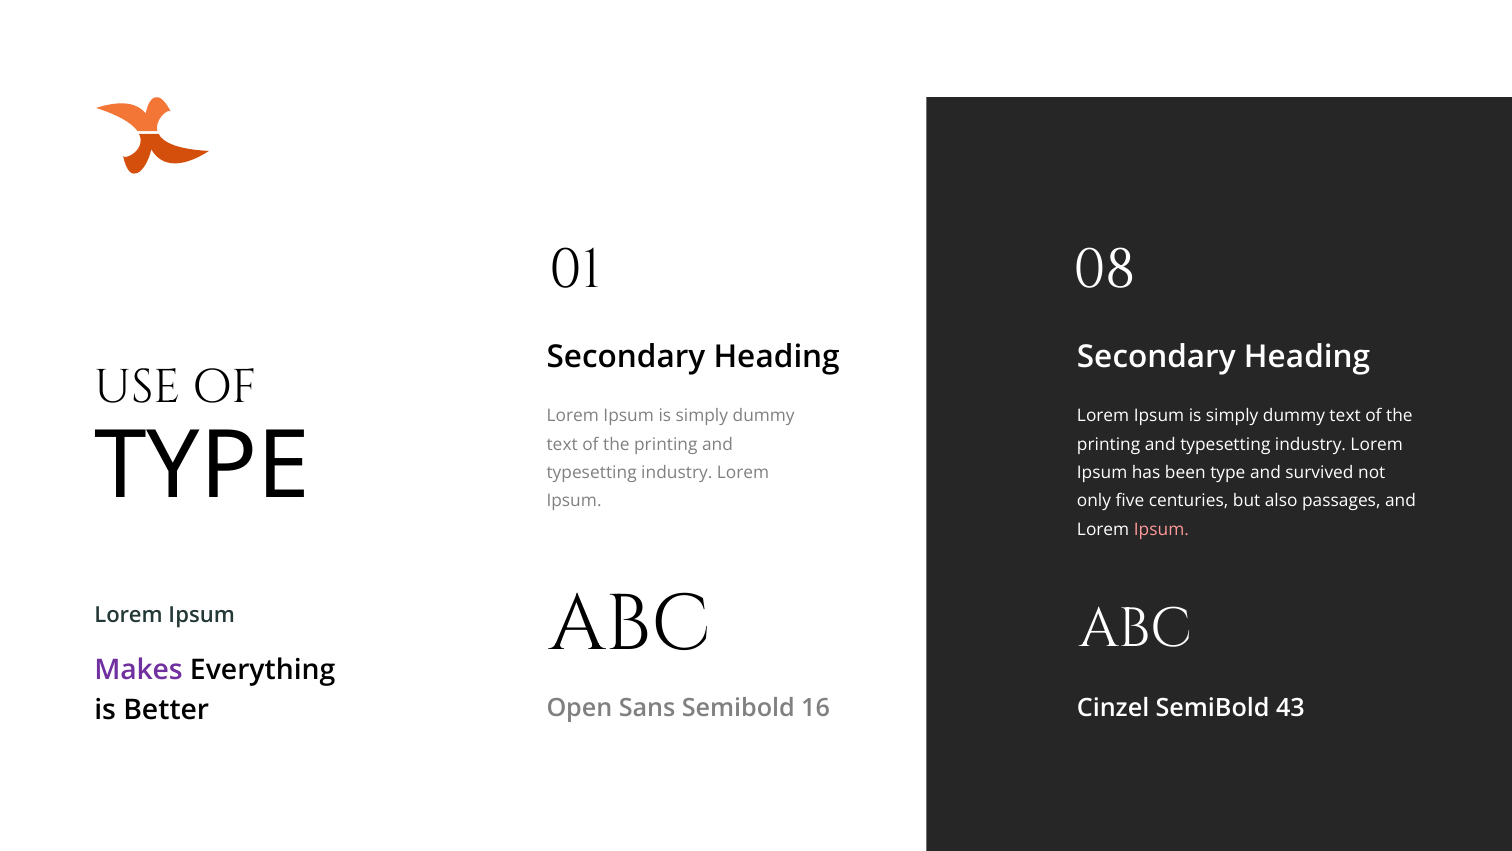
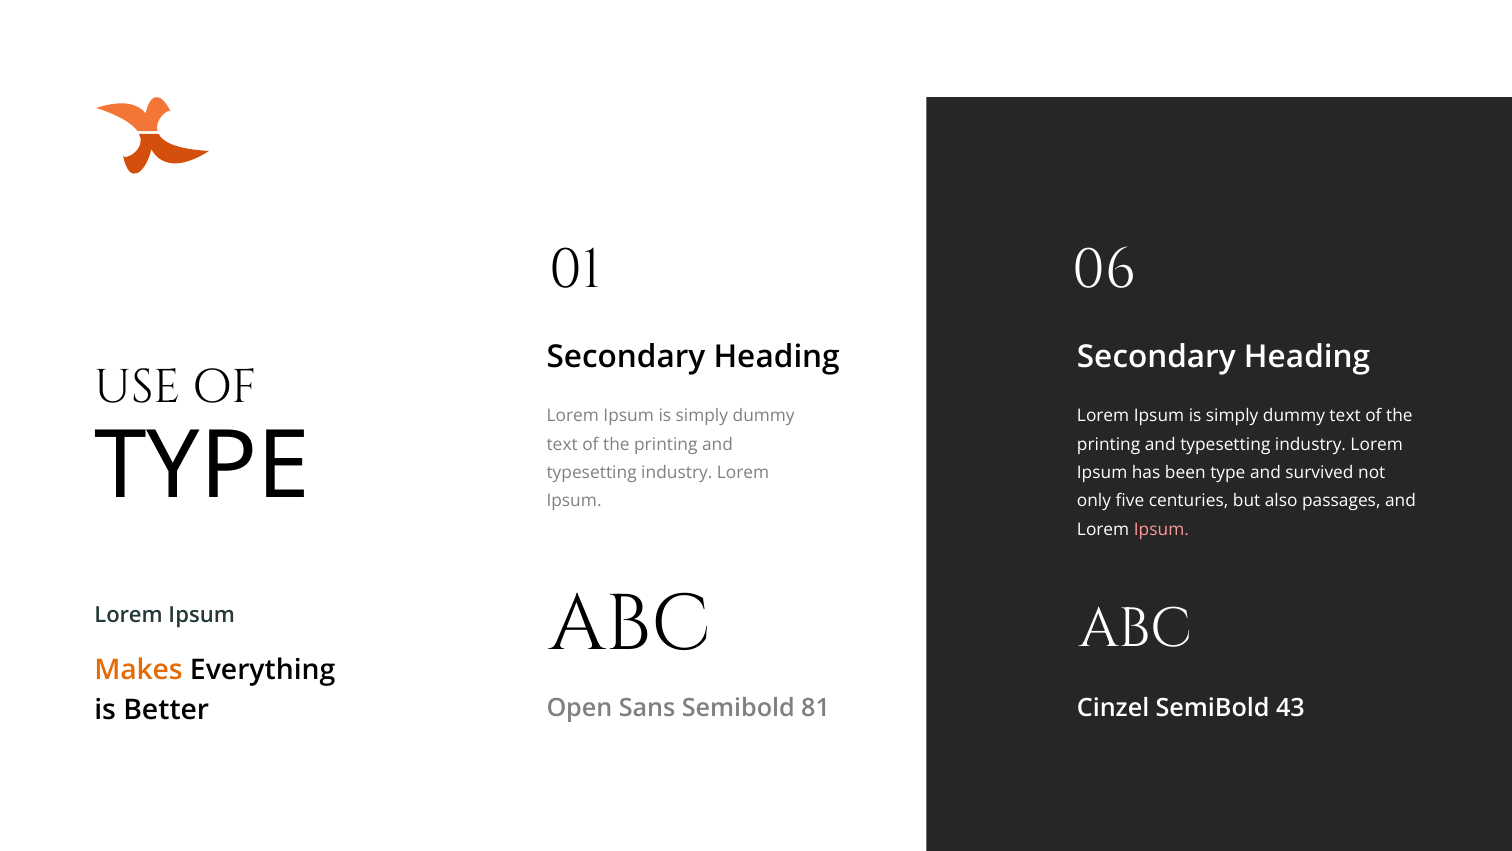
08: 08 -> 06 (1105, 269)
Makes colour: purple -> orange (139, 670)
16: 16 -> 81 (816, 708)
